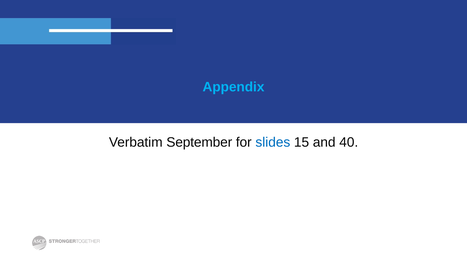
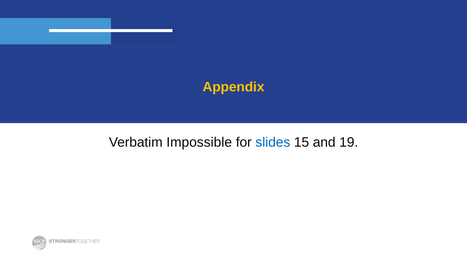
Appendix colour: light blue -> yellow (233, 87)
September: September -> Impossible (199, 142)
40: 40 -> 19 (349, 142)
